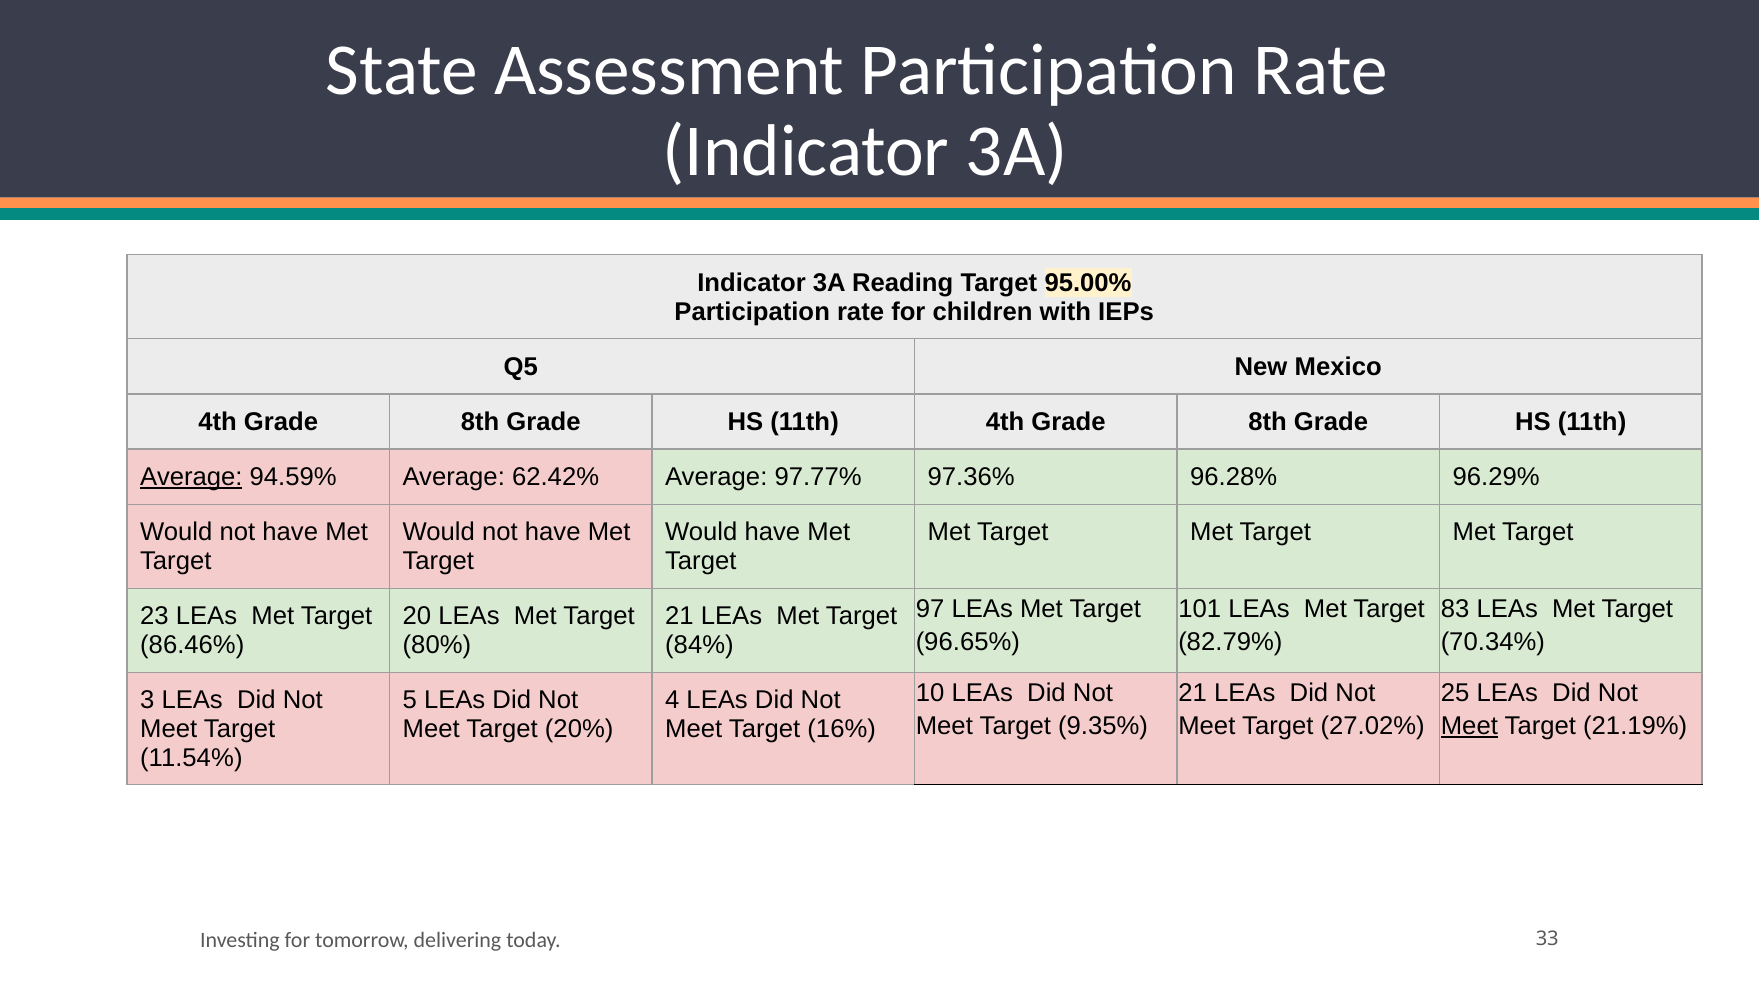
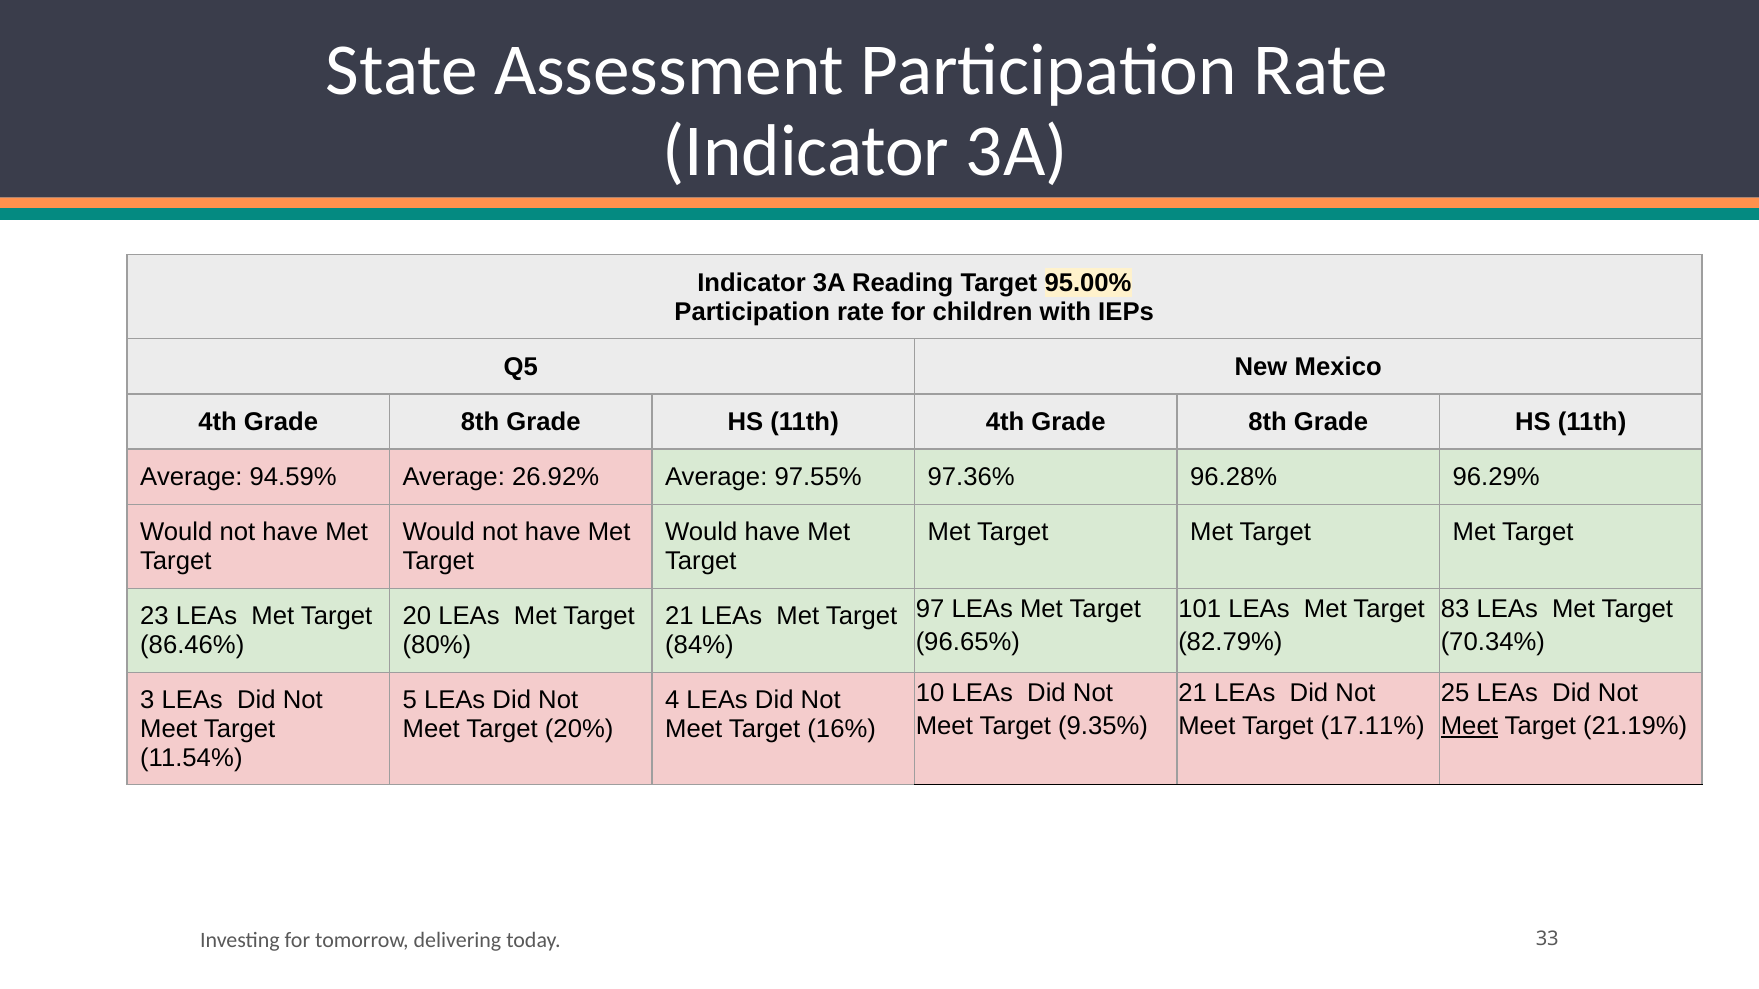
Average underline: present -> none (191, 477)
62.42%: 62.42% -> 26.92% (556, 477)
97.77%: 97.77% -> 97.55% (818, 477)
27.02%: 27.02% -> 17.11% (1373, 726)
